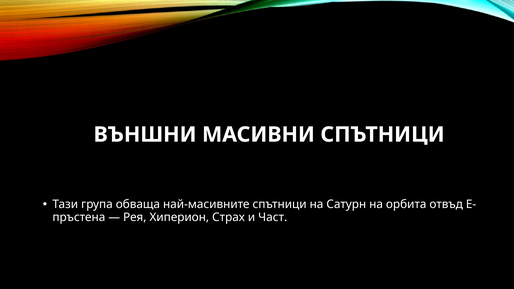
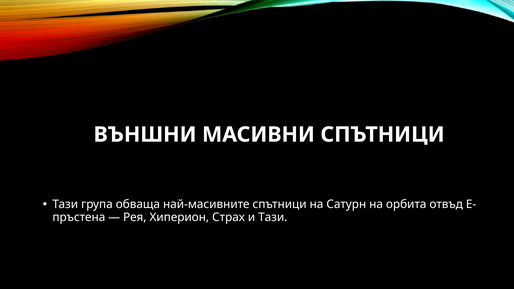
и Част: Част -> Тази (273, 217)
